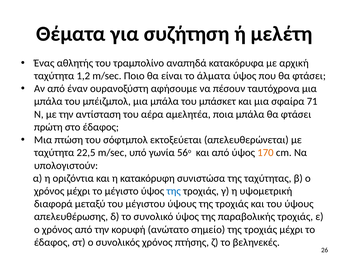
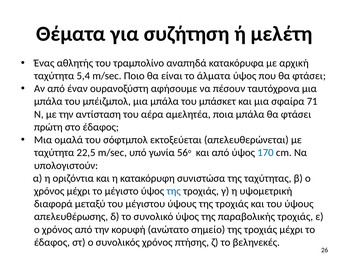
1,2: 1,2 -> 5,4 (83, 76)
πτώση: πτώση -> ομαλά (69, 140)
170 colour: orange -> blue (265, 153)
